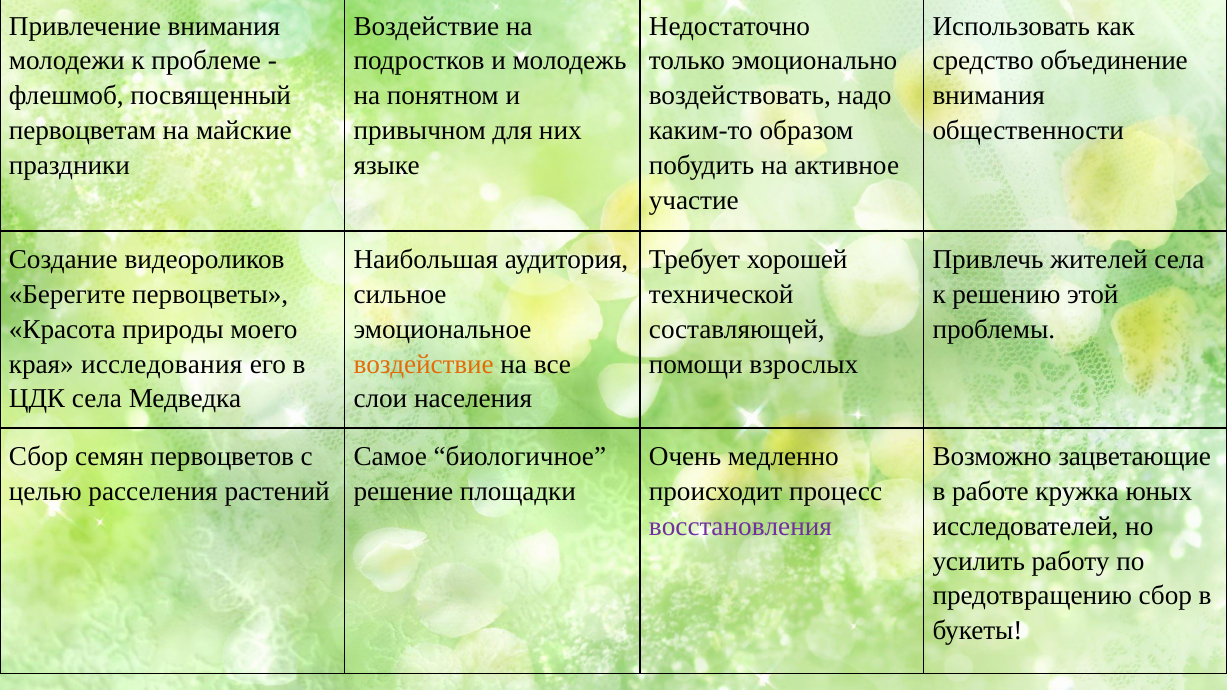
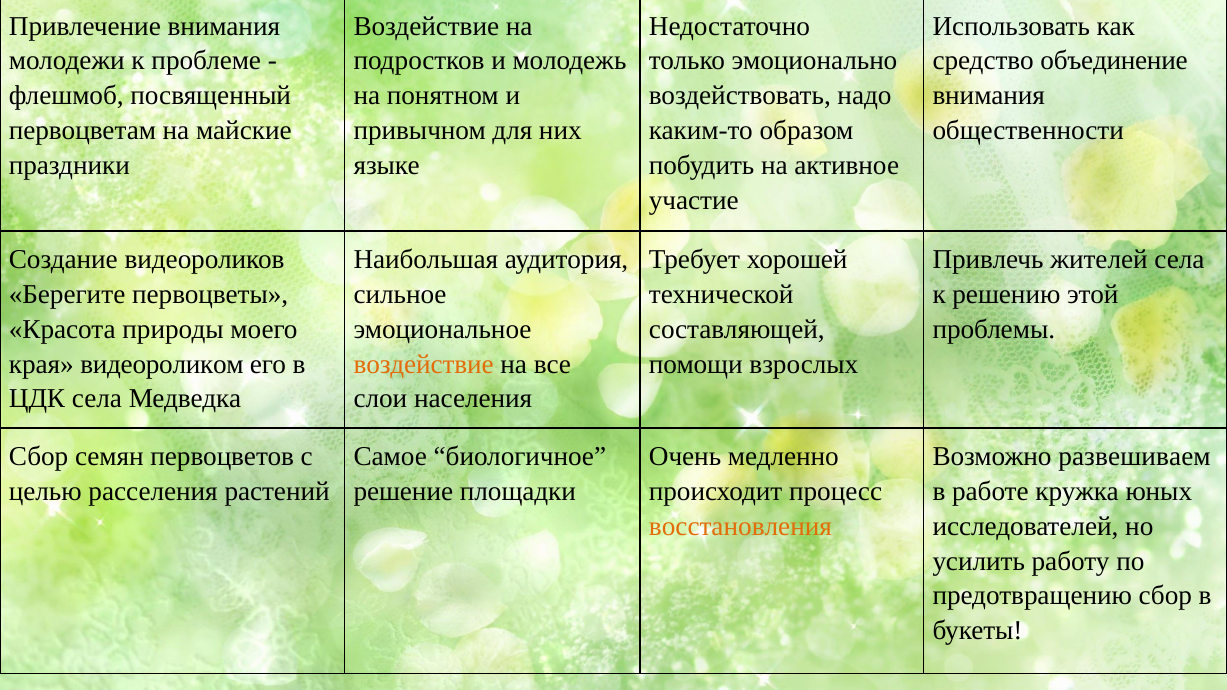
исследования: исследования -> видеороликом (162, 364)
зацветающие: зацветающие -> развешиваем (1134, 457)
восстановления colour: purple -> orange (740, 526)
